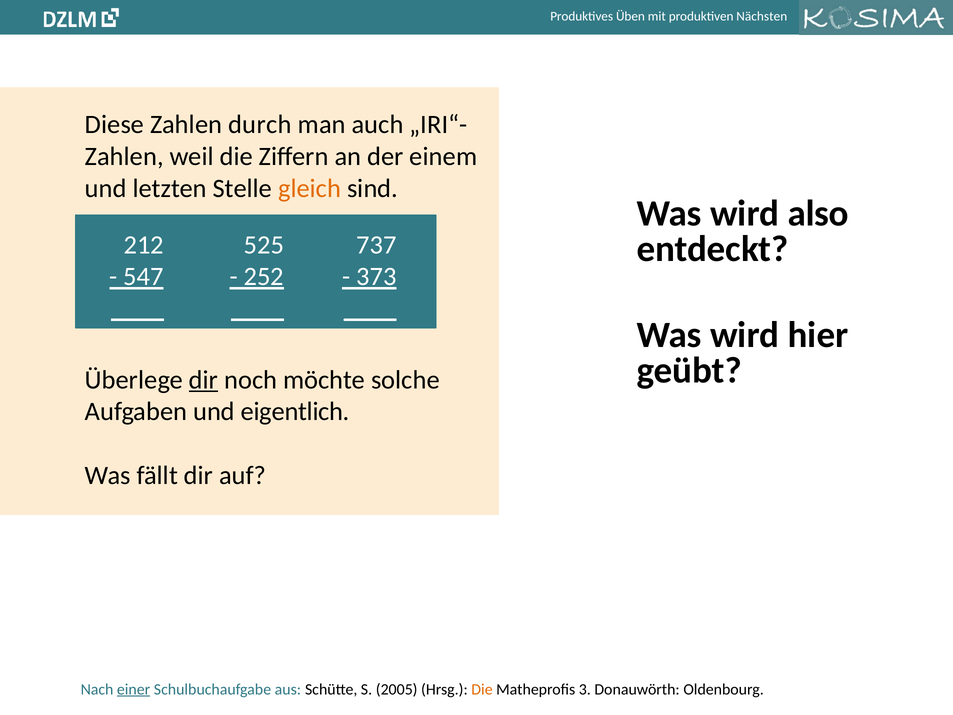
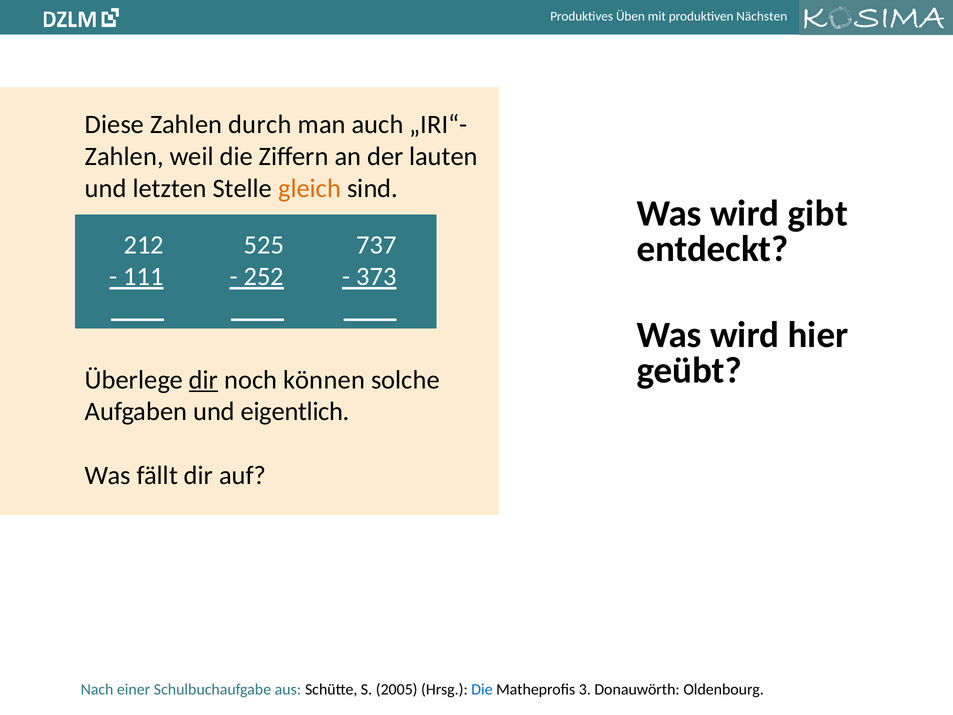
einem: einem -> lauten (443, 156)
also: also -> gibt (818, 213)
547: 547 -> 111 (144, 277)
möchte: möchte -> können (324, 380)
einer underline: present -> none (134, 689)
Die colour: orange -> blue (482, 689)
